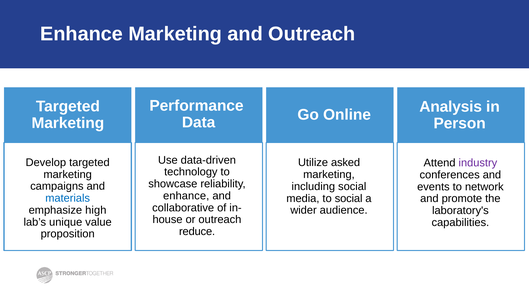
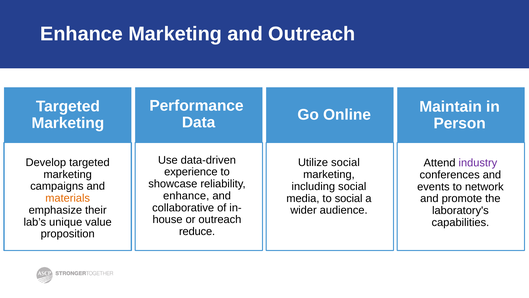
Analysis: Analysis -> Maintain (451, 106)
Utilize asked: asked -> social (345, 162)
technology: technology -> experience (191, 172)
materials colour: blue -> orange (68, 198)
high: high -> their (96, 210)
